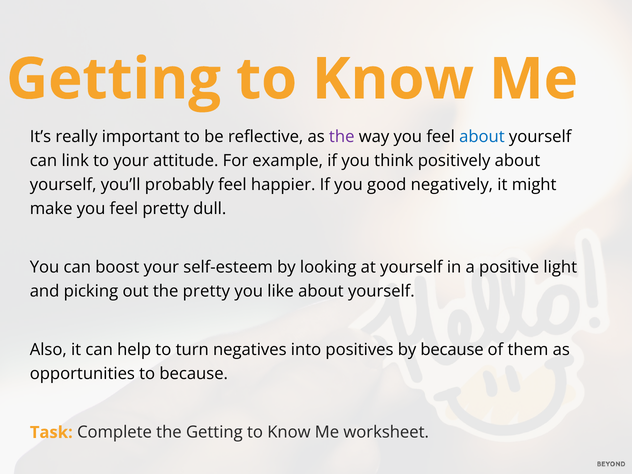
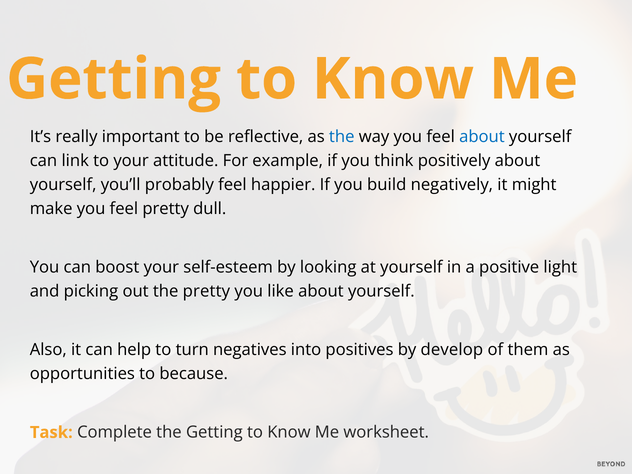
the colour: purple -> blue (342, 137)
good: good -> build (387, 185)
by because: because -> develop (452, 350)
